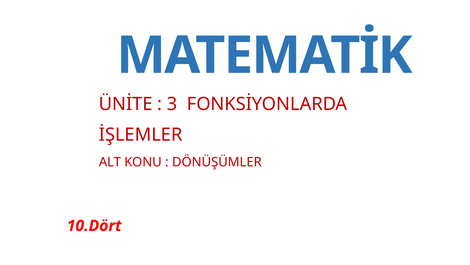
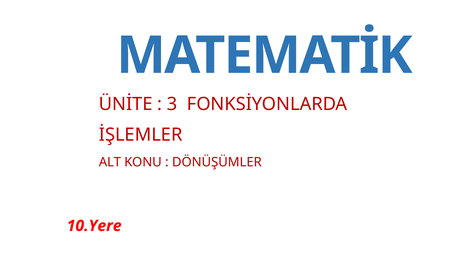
10.Dört: 10.Dört -> 10.Yere (94, 225)
